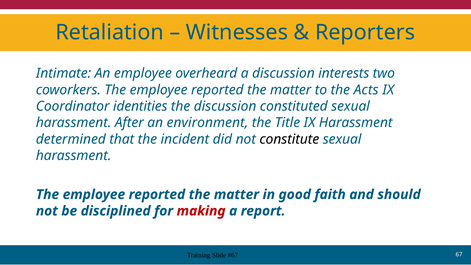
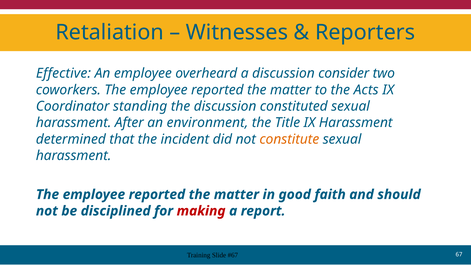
Intimate: Intimate -> Effective (63, 73)
interests: interests -> consider (344, 73)
identities: identities -> standing (140, 106)
constitute colour: black -> orange (289, 139)
